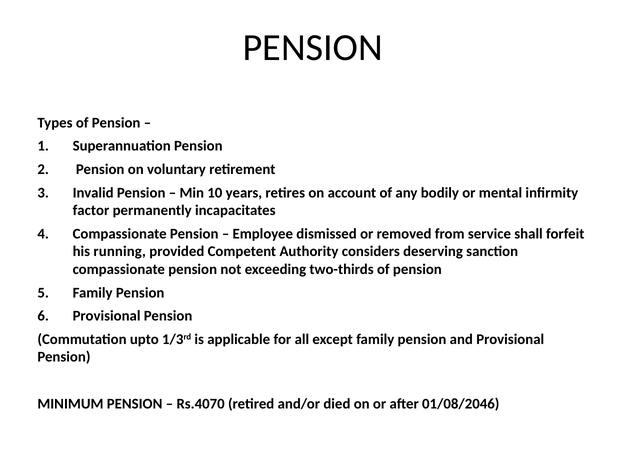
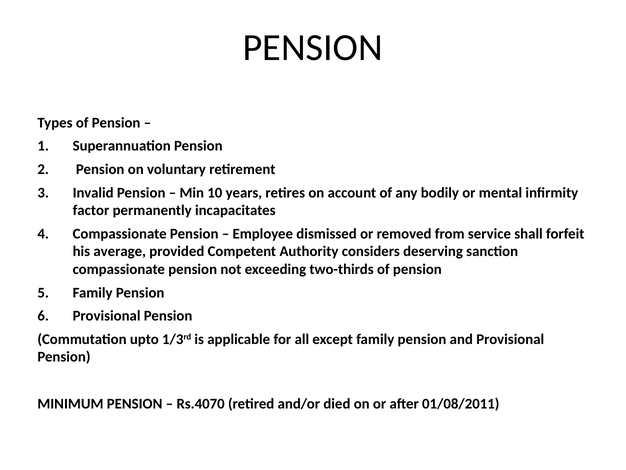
running: running -> average (120, 251)
01/08/2046: 01/08/2046 -> 01/08/2011 (461, 403)
